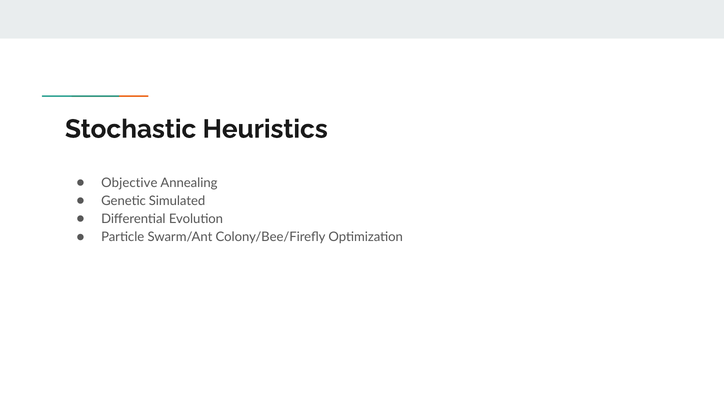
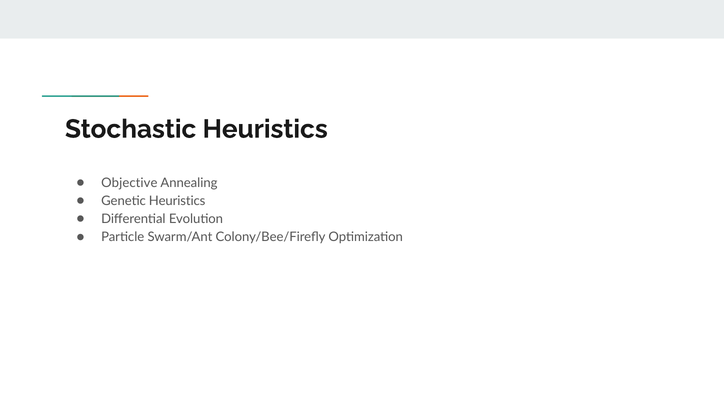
Genetic Simulated: Simulated -> Heuristics (177, 201)
